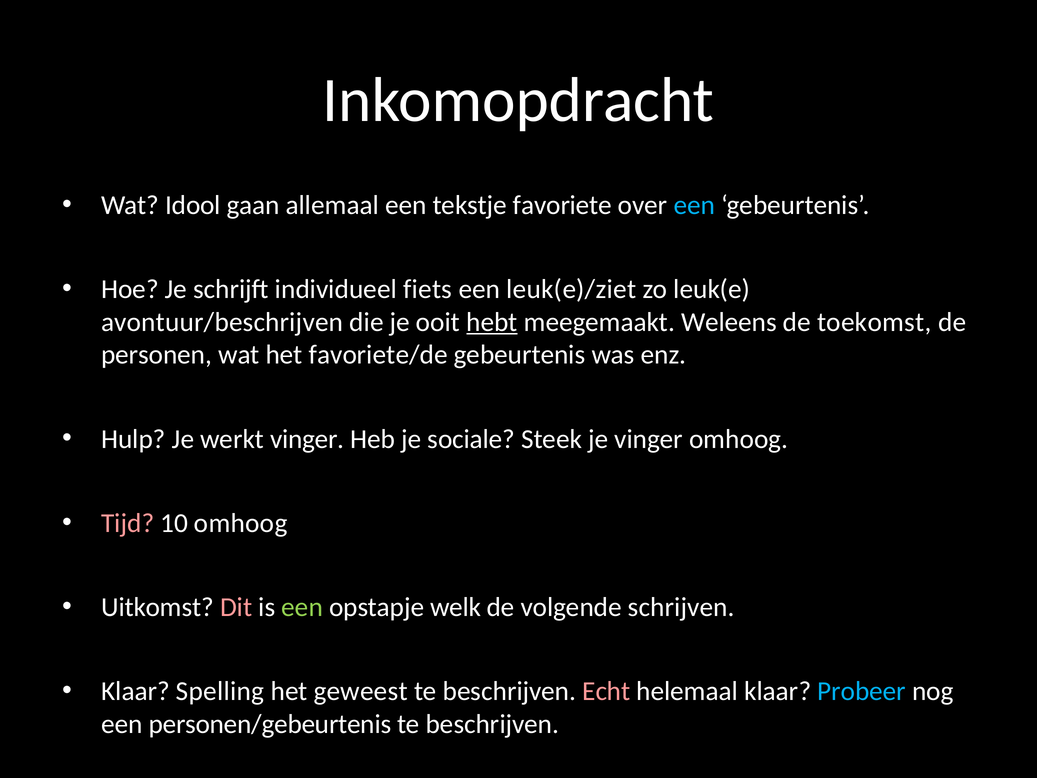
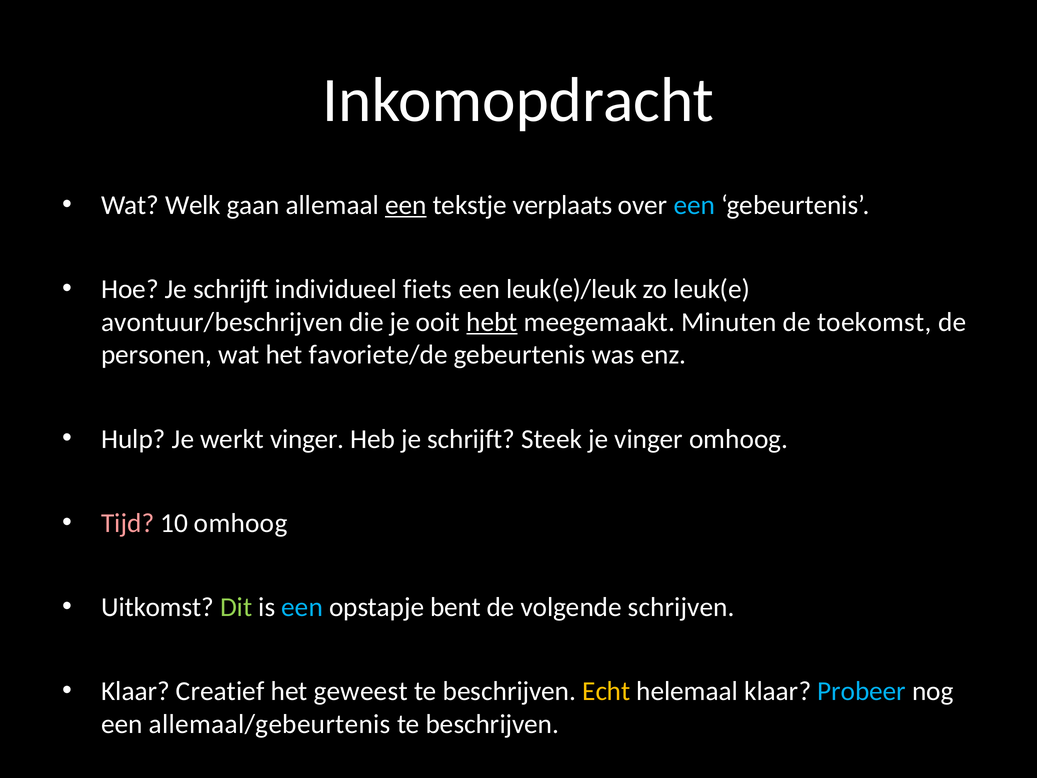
Idool: Idool -> Welk (193, 205)
een underline: none -> present (406, 205)
favoriete: favoriete -> verplaats (563, 205)
leuk(e)/ziet: leuk(e)/ziet -> leuk(e)/leuk (572, 289)
Weleens: Weleens -> Minuten (729, 322)
Heb je sociale: sociale -> schrijft (471, 439)
Dit colour: pink -> light green (236, 607)
een colour: light green -> light blue (302, 607)
welk: welk -> bent (456, 607)
Spelling: Spelling -> Creatief (220, 691)
Echt colour: pink -> yellow (606, 691)
personen/gebeurtenis: personen/gebeurtenis -> allemaal/gebeurtenis (270, 724)
